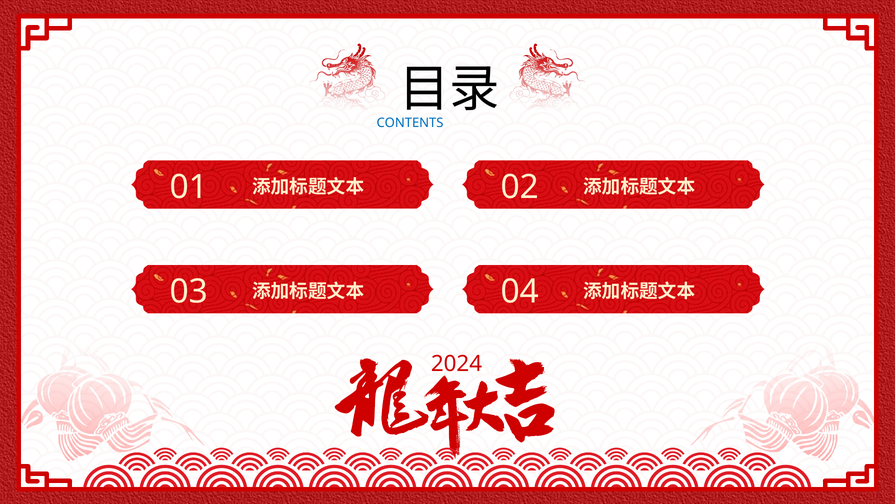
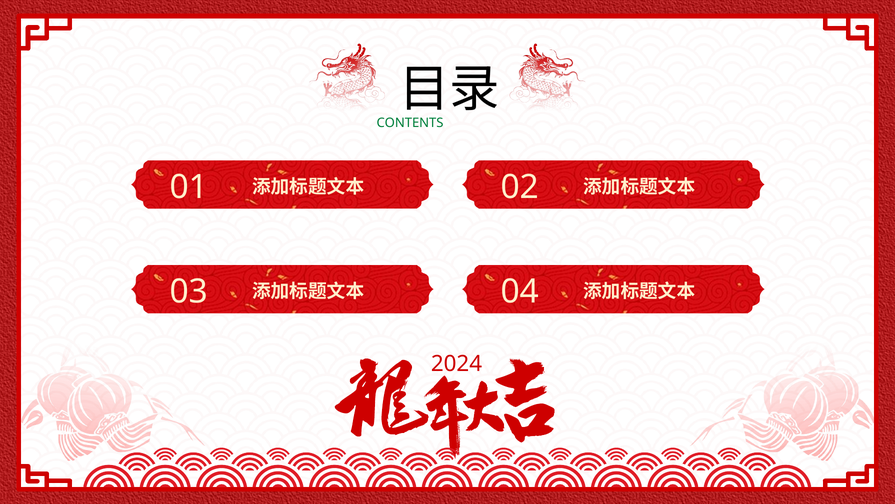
CONTENTS colour: blue -> green (410, 123)
